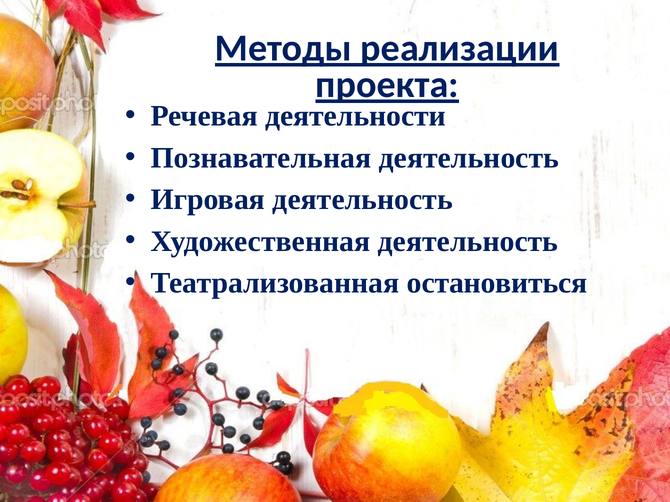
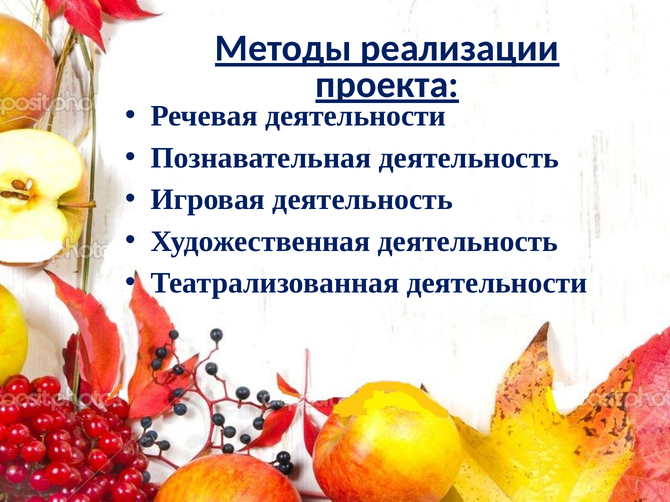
Театрализованная остановиться: остановиться -> деятельности (497, 283)
